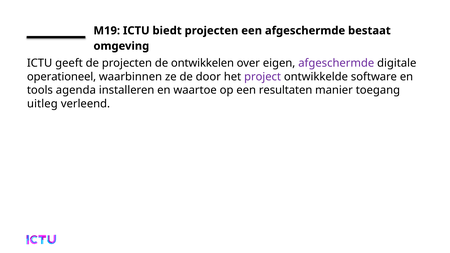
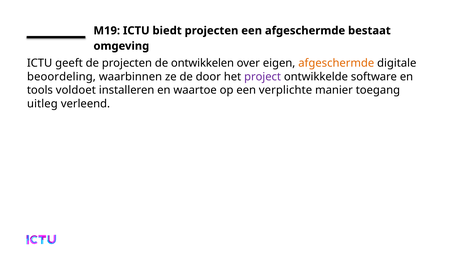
afgeschermde colour: purple -> orange (336, 63)
operationeel: operationeel -> beoordeling (61, 77)
agenda: agenda -> voldoet (76, 90)
resultaten: resultaten -> verplichte (286, 90)
